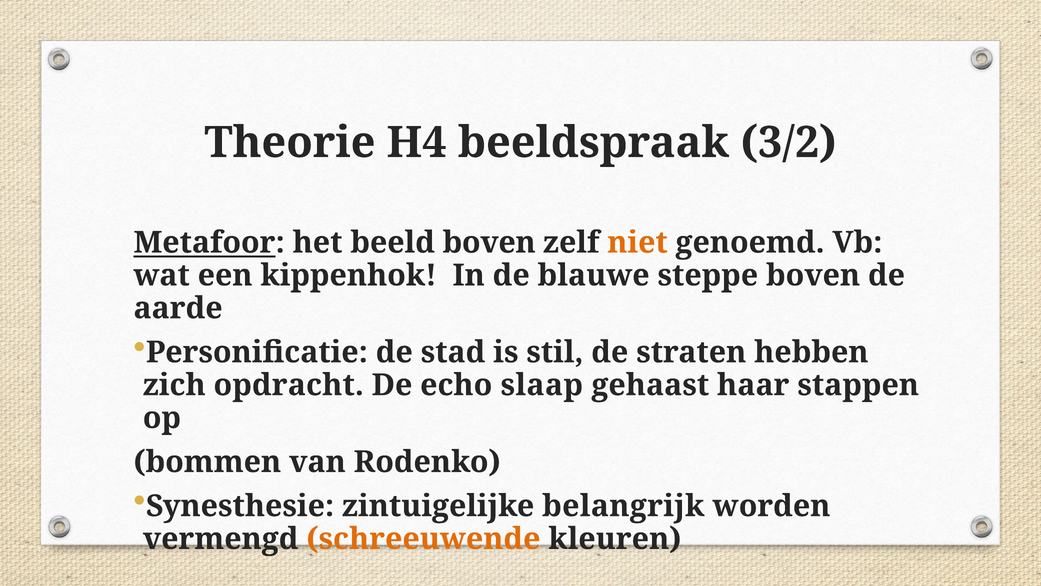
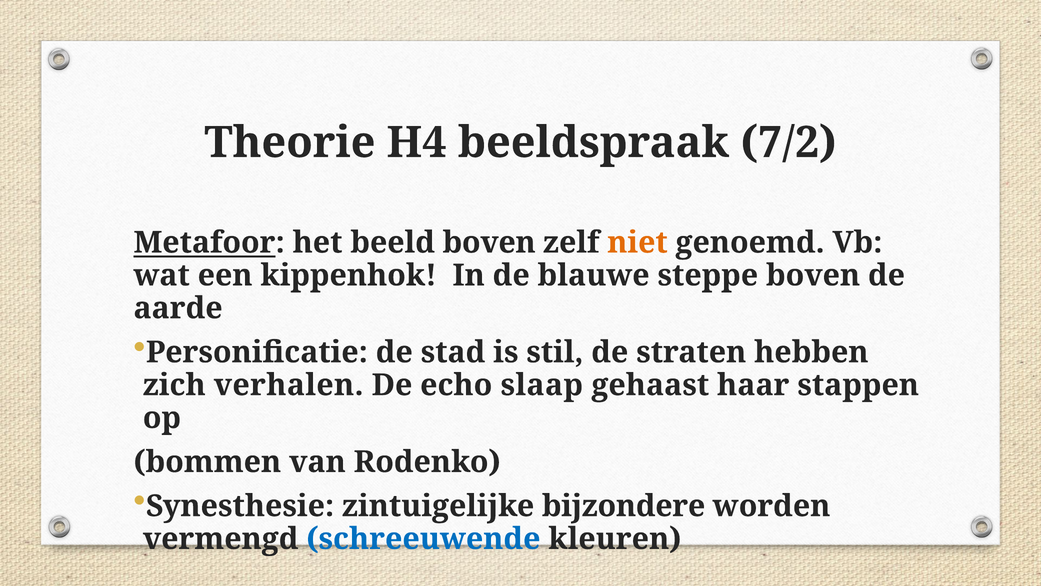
3/2: 3/2 -> 7/2 (789, 143)
opdracht: opdracht -> verhalen (289, 385)
belangrijk: belangrijk -> bijzondere (624, 506)
schreeuwende colour: orange -> blue (423, 539)
